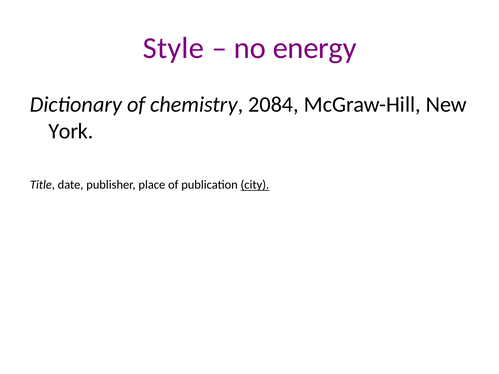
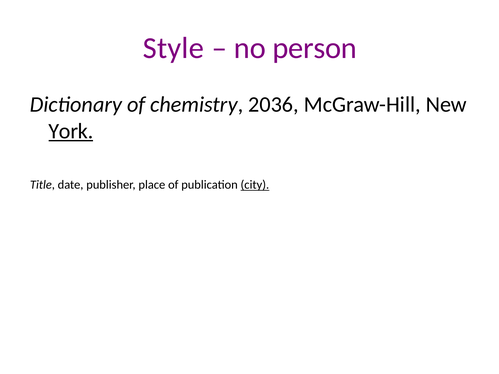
energy: energy -> person (315, 48)
2084: 2084 -> 2036 (274, 105)
York underline: none -> present (71, 131)
